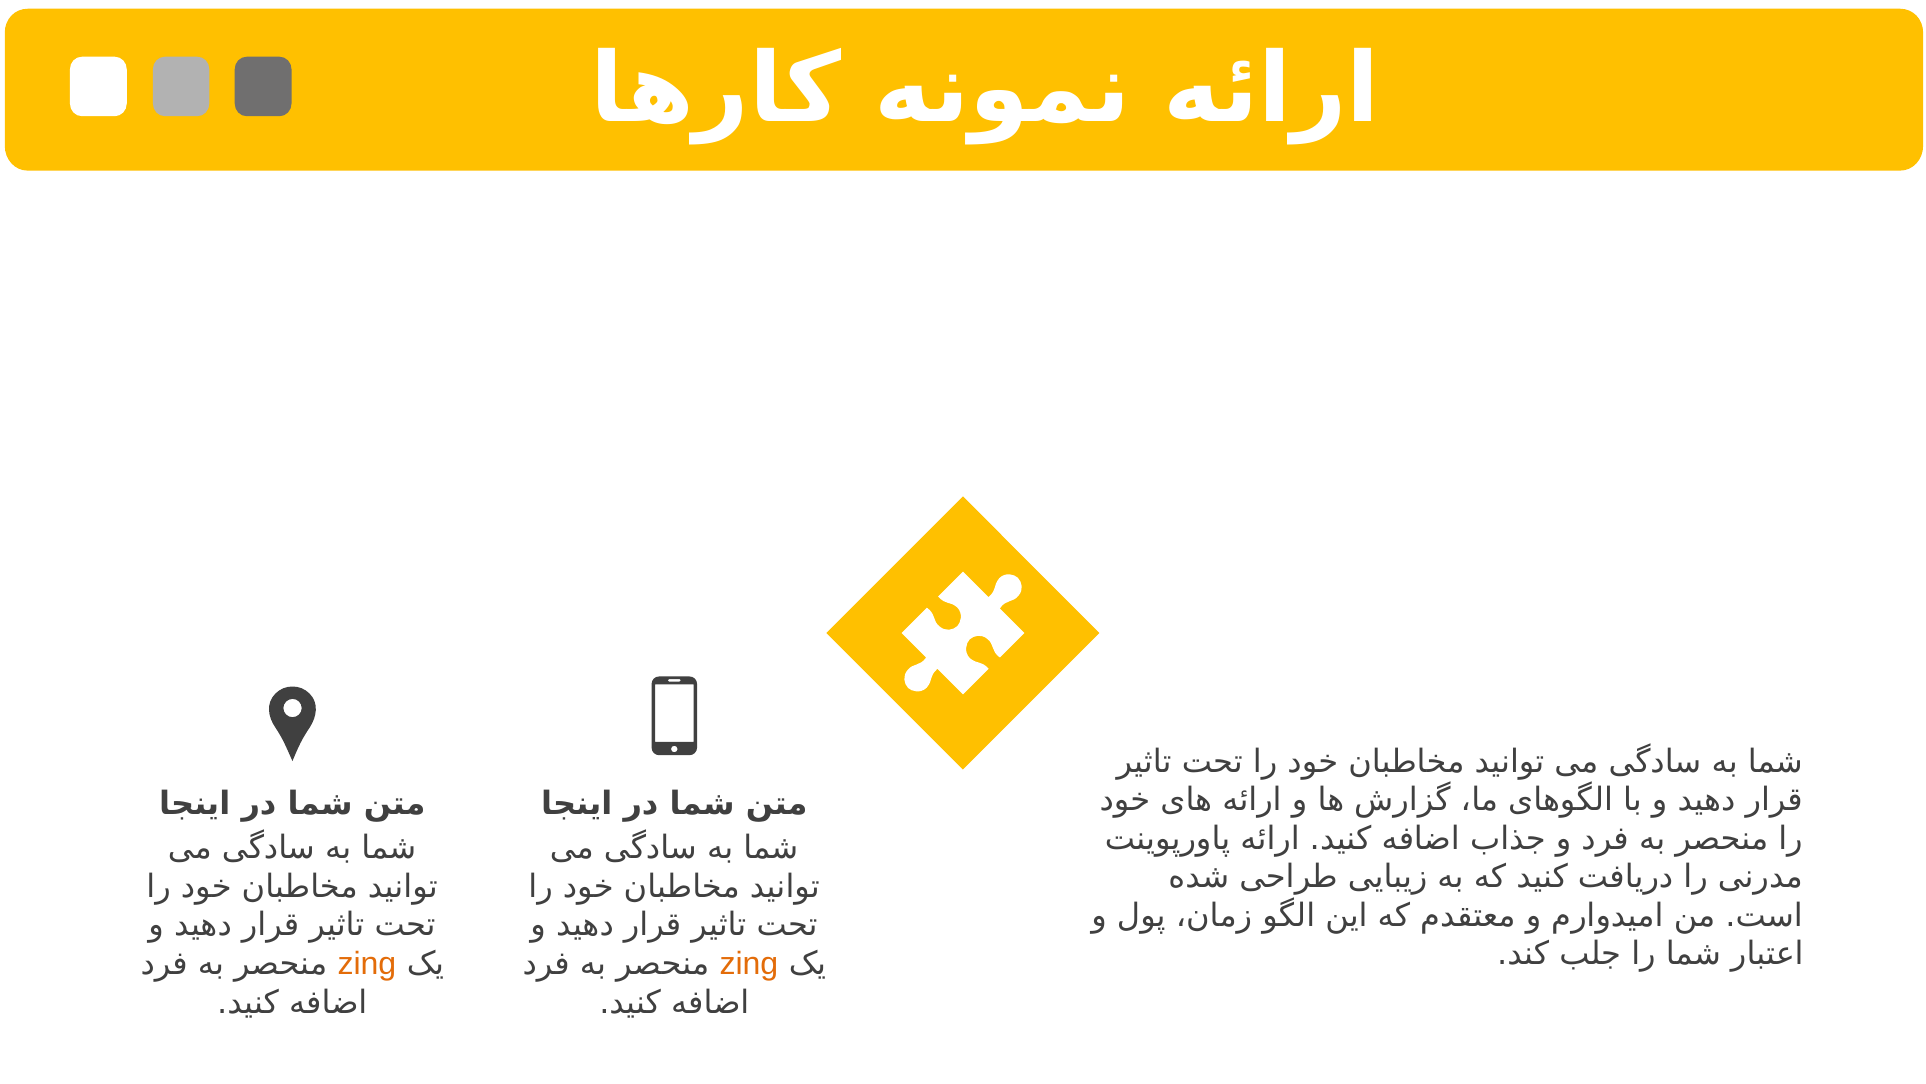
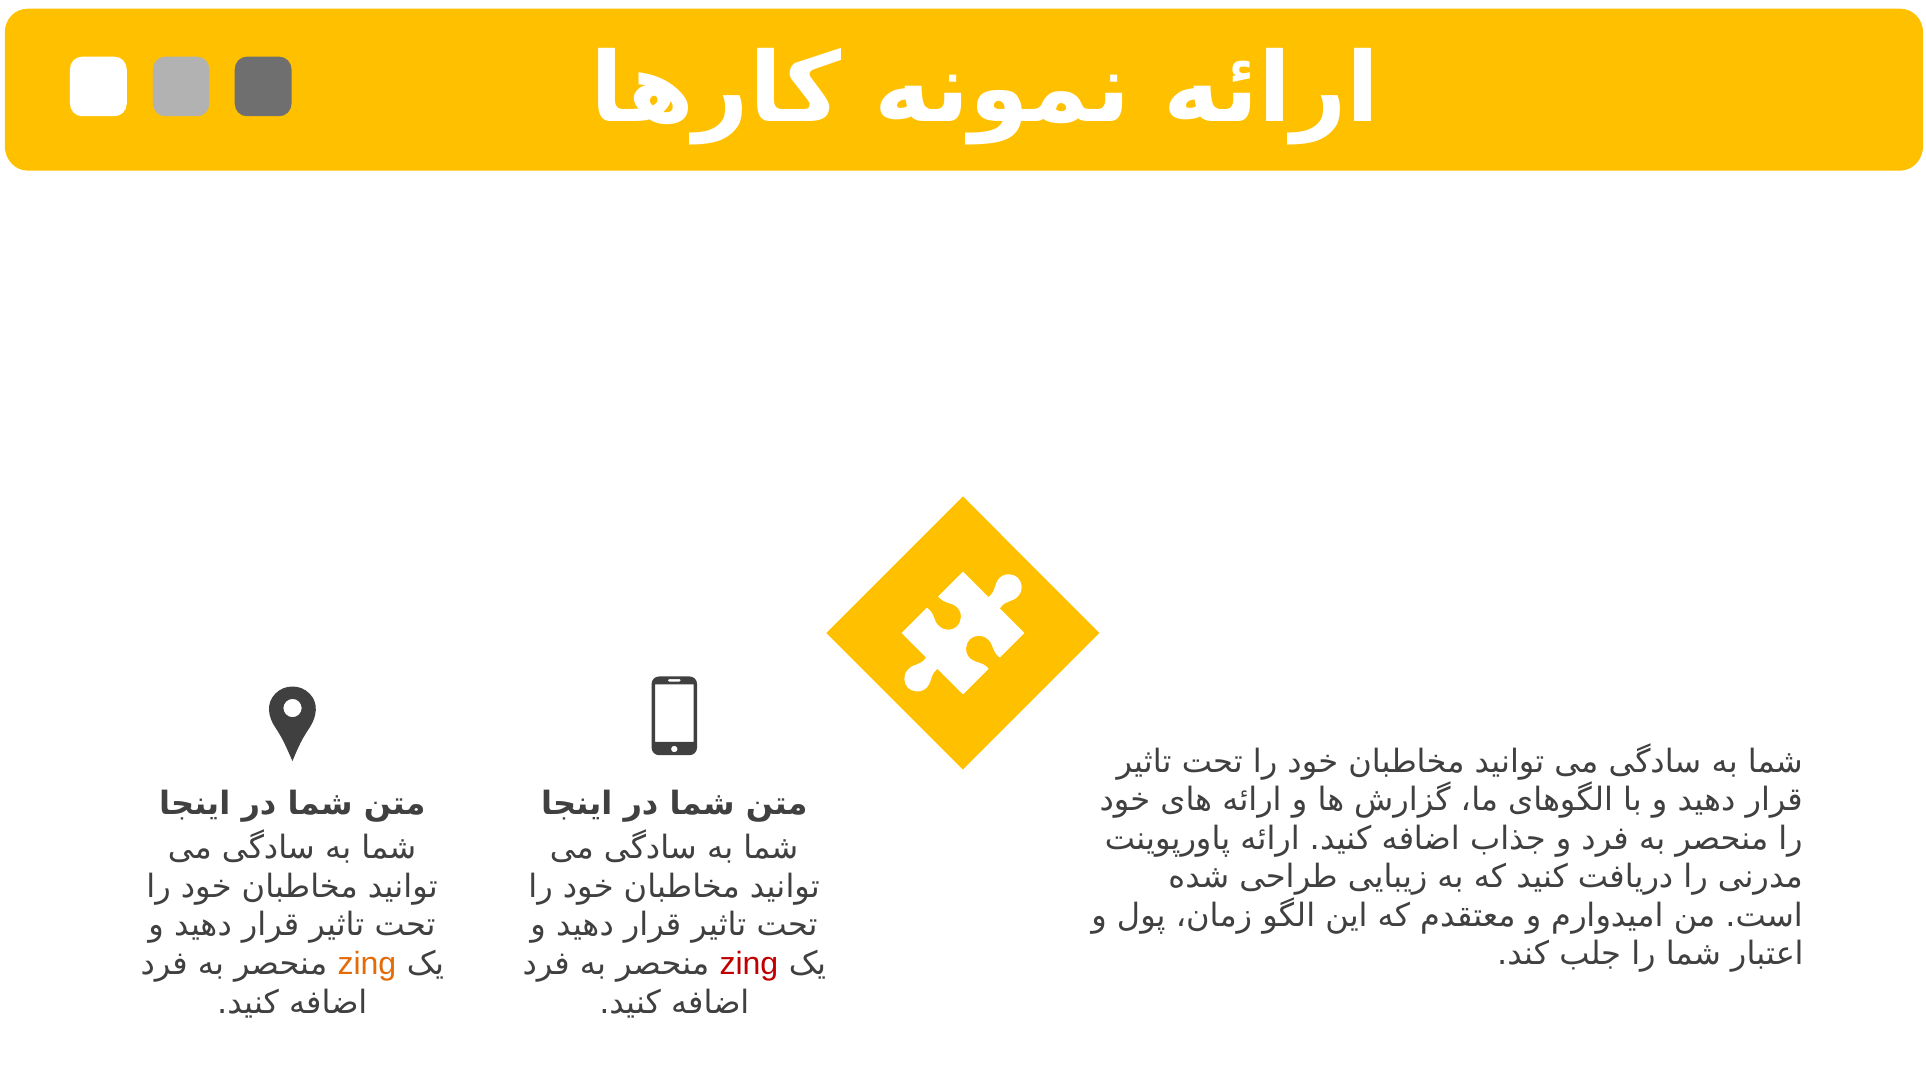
zing colour: orange -> red (749, 963)
